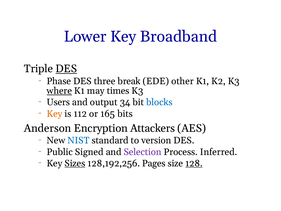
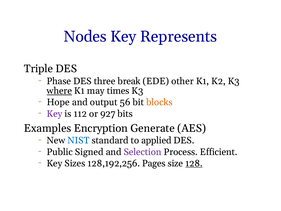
Lower: Lower -> Nodes (85, 36)
Broadband: Broadband -> Represents (179, 36)
DES underline: present -> none (66, 69)
Users: Users -> Hope (58, 102)
34: 34 -> 56 (125, 102)
blocks colour: blue -> orange (159, 102)
Key colour: orange -> purple (55, 114)
165: 165 -> 927 (108, 114)
Anderson: Anderson -> Examples (48, 128)
Attackers: Attackers -> Generate (153, 128)
version: version -> applied (156, 140)
Inferred: Inferred -> Efficient (219, 152)
Sizes underline: present -> none (75, 163)
